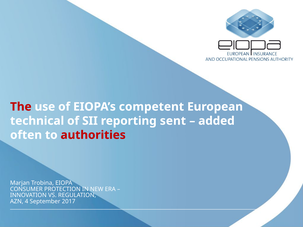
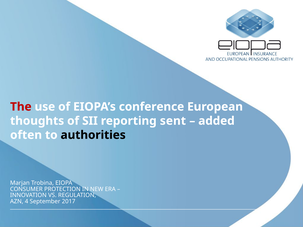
competent: competent -> conference (151, 107)
technical: technical -> thoughts (37, 121)
authorities colour: red -> black (93, 135)
